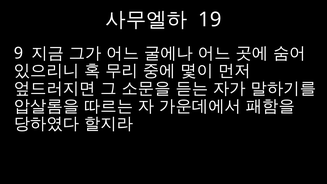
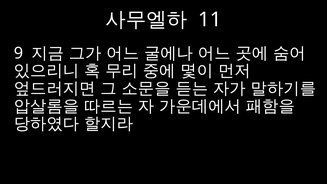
19: 19 -> 11 (210, 20)
